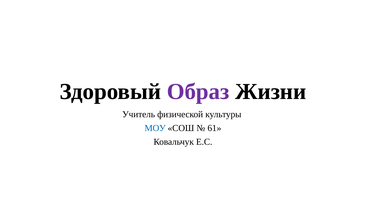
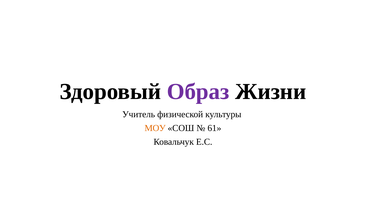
МОУ colour: blue -> orange (155, 128)
